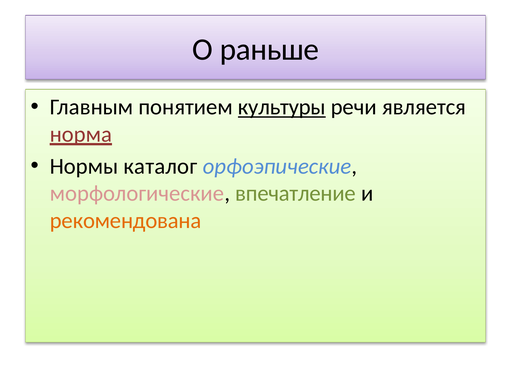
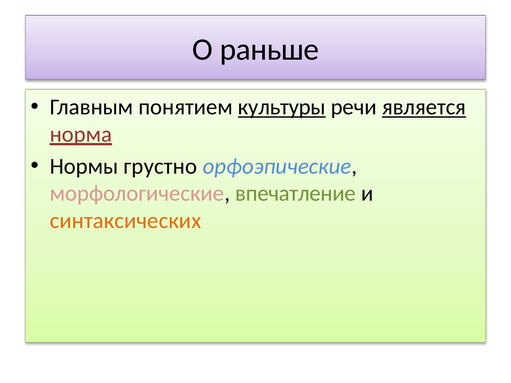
является underline: none -> present (424, 107)
каталог: каталог -> грустно (160, 166)
рекомендована: рекомендована -> синтаксических (126, 221)
